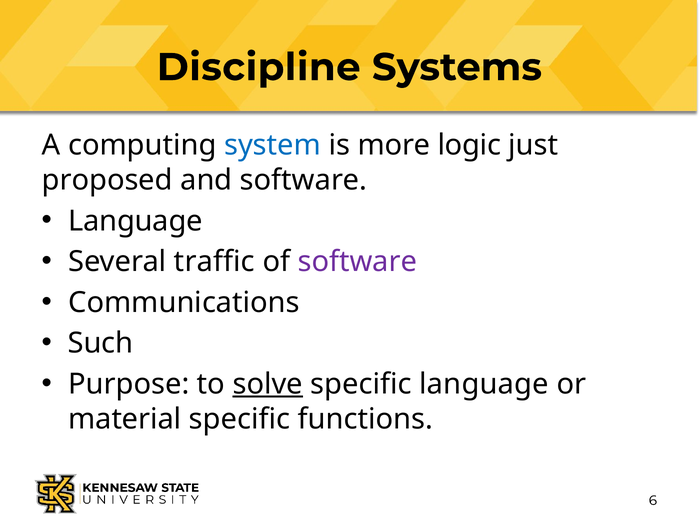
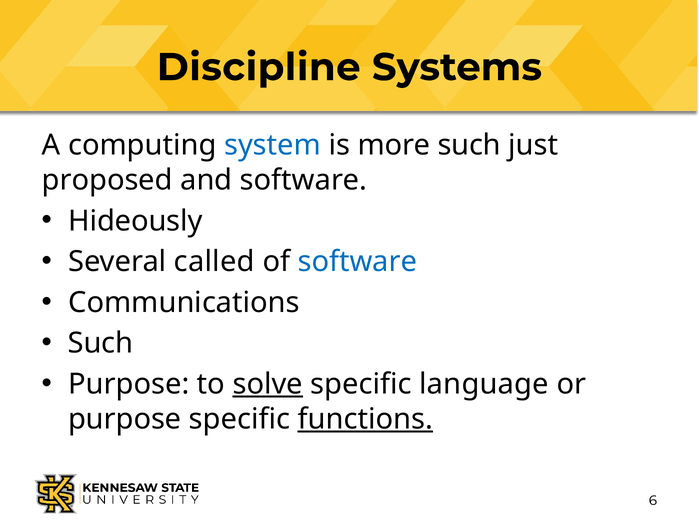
more logic: logic -> such (469, 145)
Language: Language -> Hideously (135, 221)
traffic: traffic -> called (214, 262)
software colour: purple -> blue (357, 262)
material: material -> purpose (125, 419)
functions underline: none -> present (365, 419)
